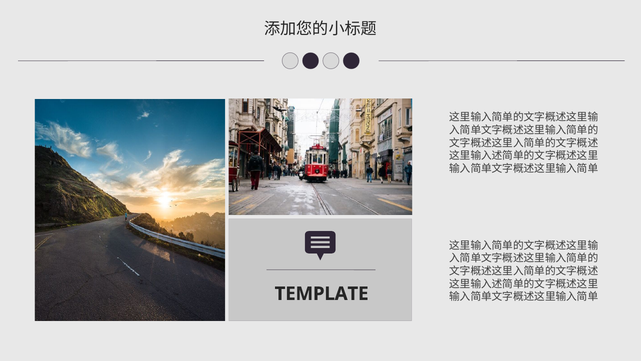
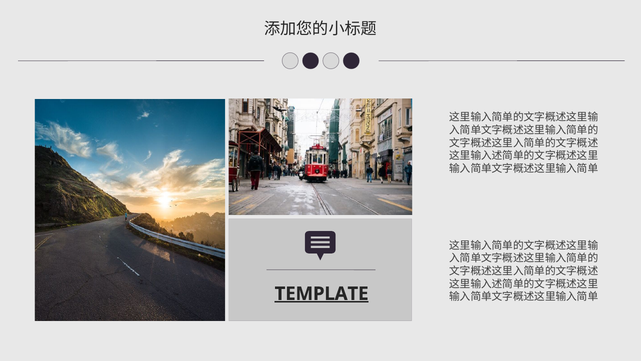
TEMPLATE underline: none -> present (322, 293)
